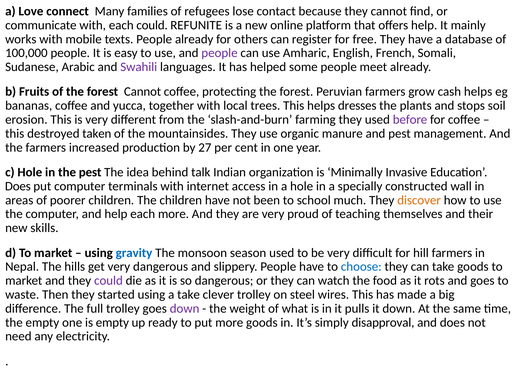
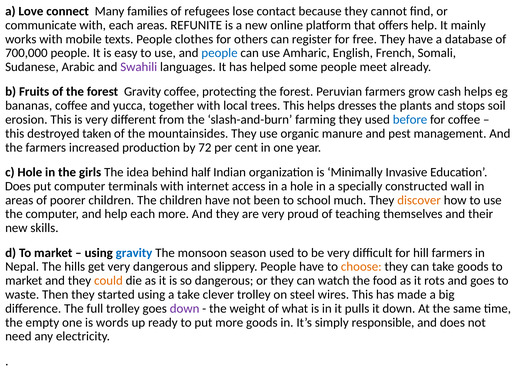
each could: could -> areas (152, 25)
People already: already -> clothes (194, 39)
100,000: 100,000 -> 700,000 (26, 53)
people colour: purple -> blue (220, 53)
forest Cannot: Cannot -> Gravity (143, 92)
before colour: purple -> blue (410, 120)
27: 27 -> 72 (205, 148)
the pest: pest -> girls (90, 173)
talk: talk -> half (201, 173)
choose colour: blue -> orange (361, 267)
could colour: purple -> orange (108, 281)
is empty: empty -> words (112, 323)
disapproval: disapproval -> responsible (383, 323)
